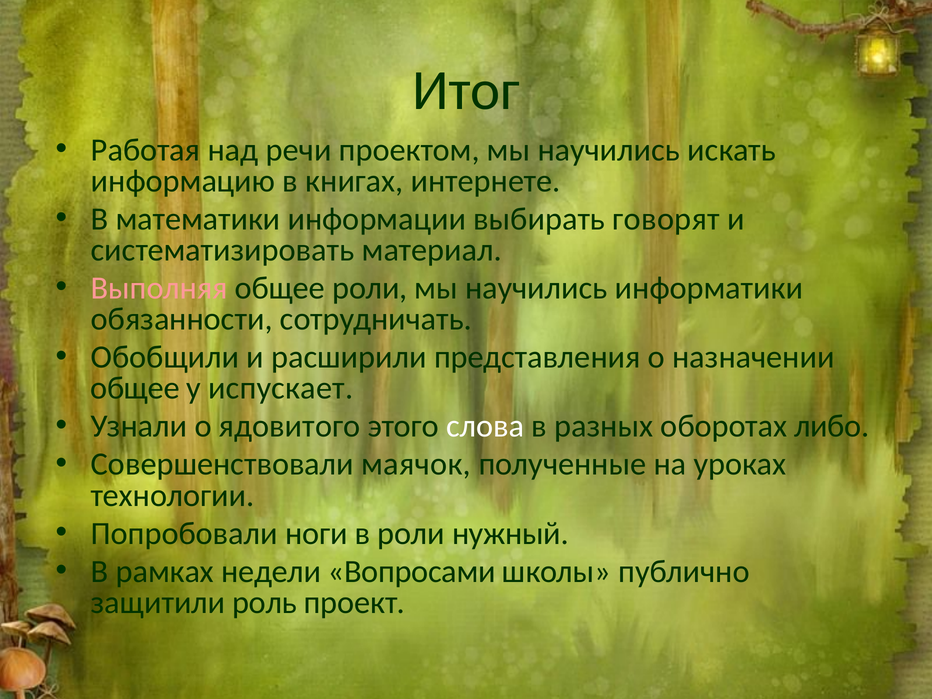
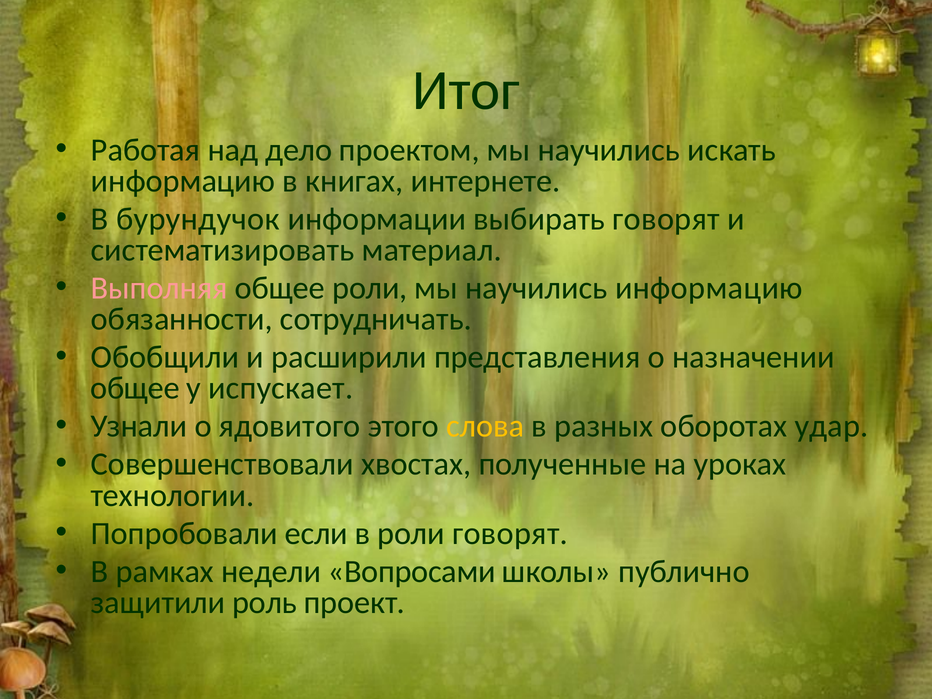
речи: речи -> дело (299, 150)
математики: математики -> бурундучок (198, 219)
научились информатики: информатики -> информацию (709, 288)
слова colour: white -> yellow (485, 426)
либо: либо -> удар (831, 426)
маячок: маячок -> хвостах (416, 464)
ноги: ноги -> если (316, 533)
роли нужный: нужный -> говорят (510, 533)
